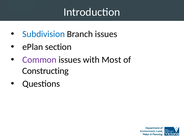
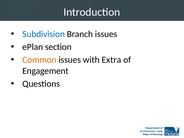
Common colour: purple -> orange (39, 60)
Most: Most -> Extra (111, 60)
Constructing: Constructing -> Engagement (45, 71)
